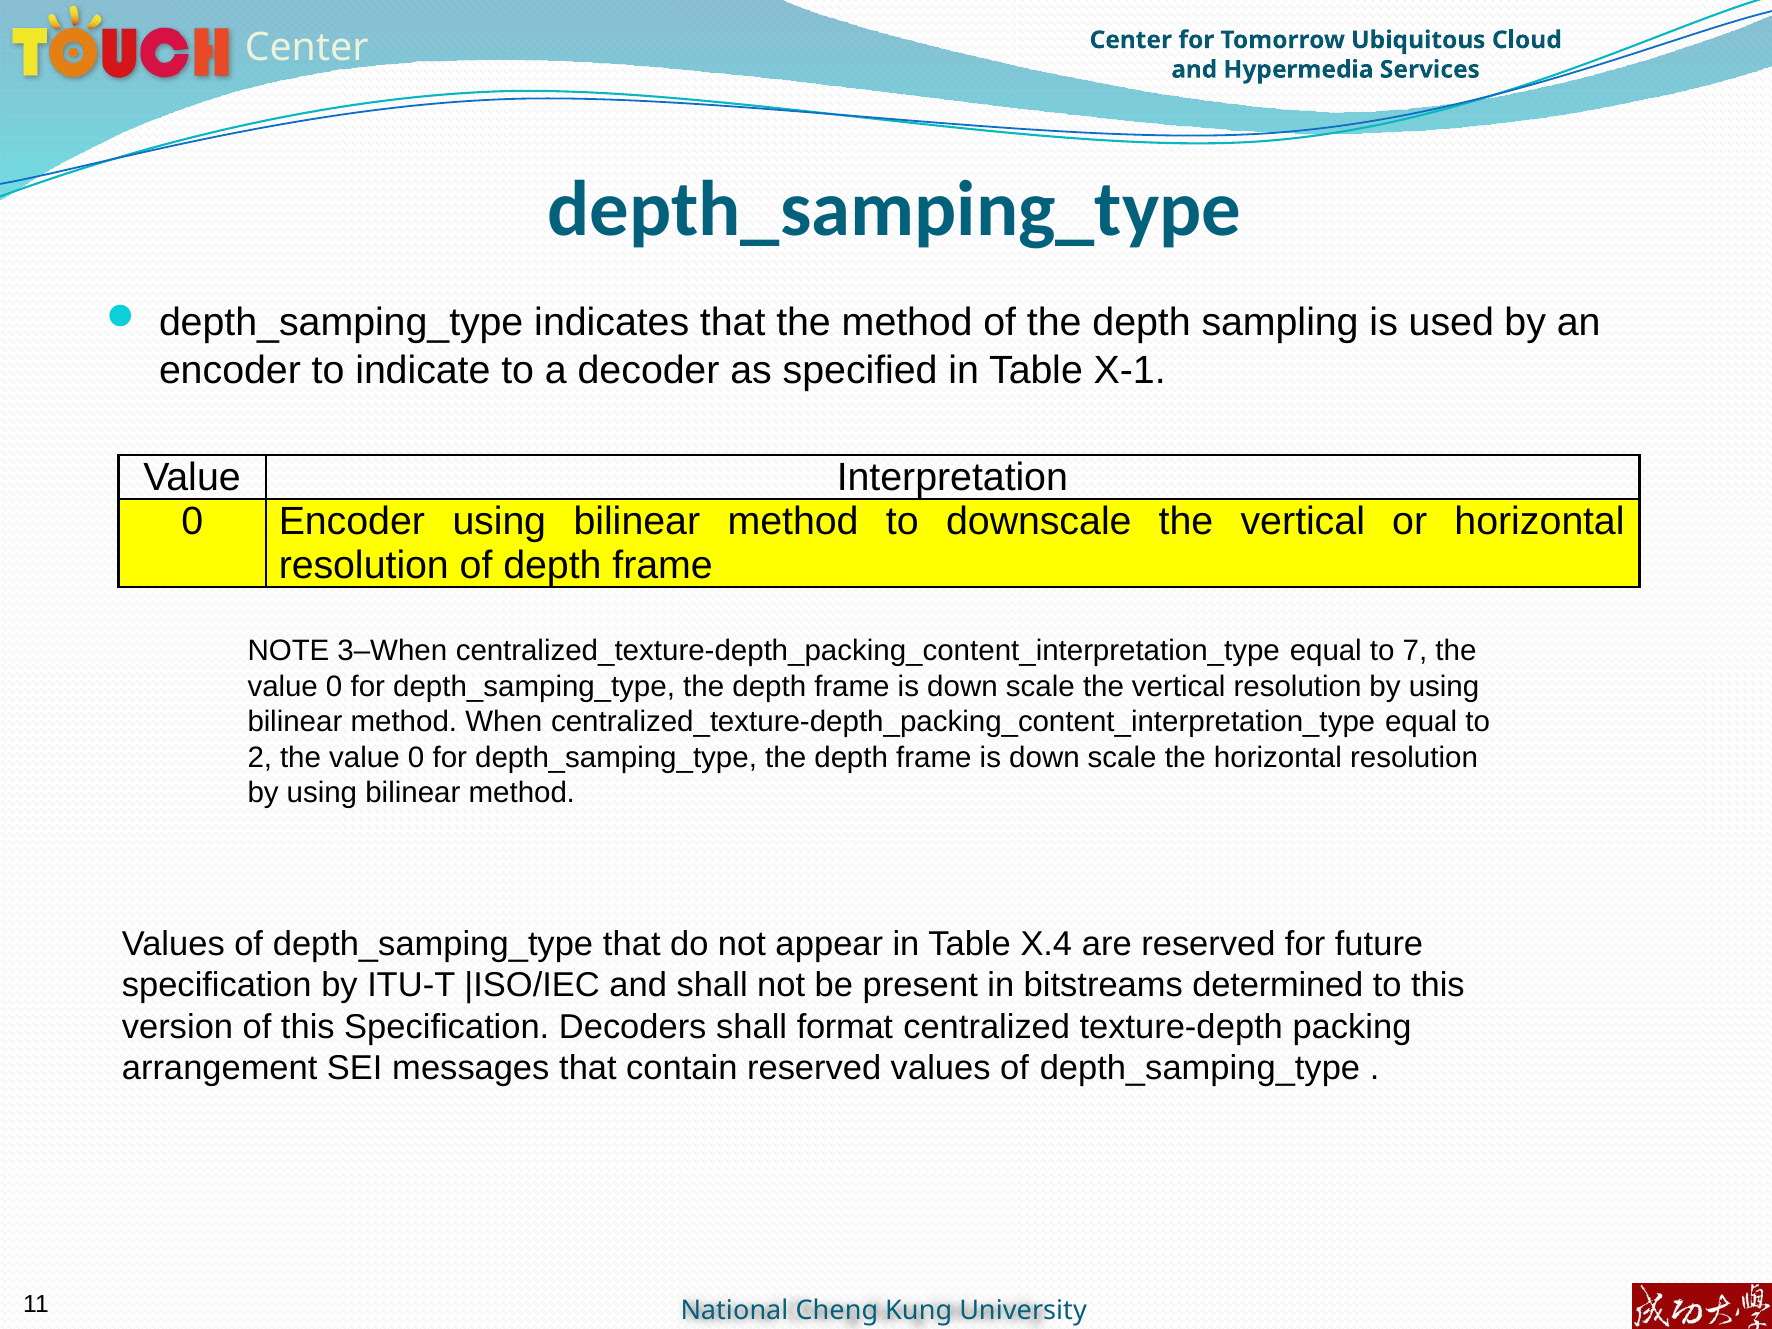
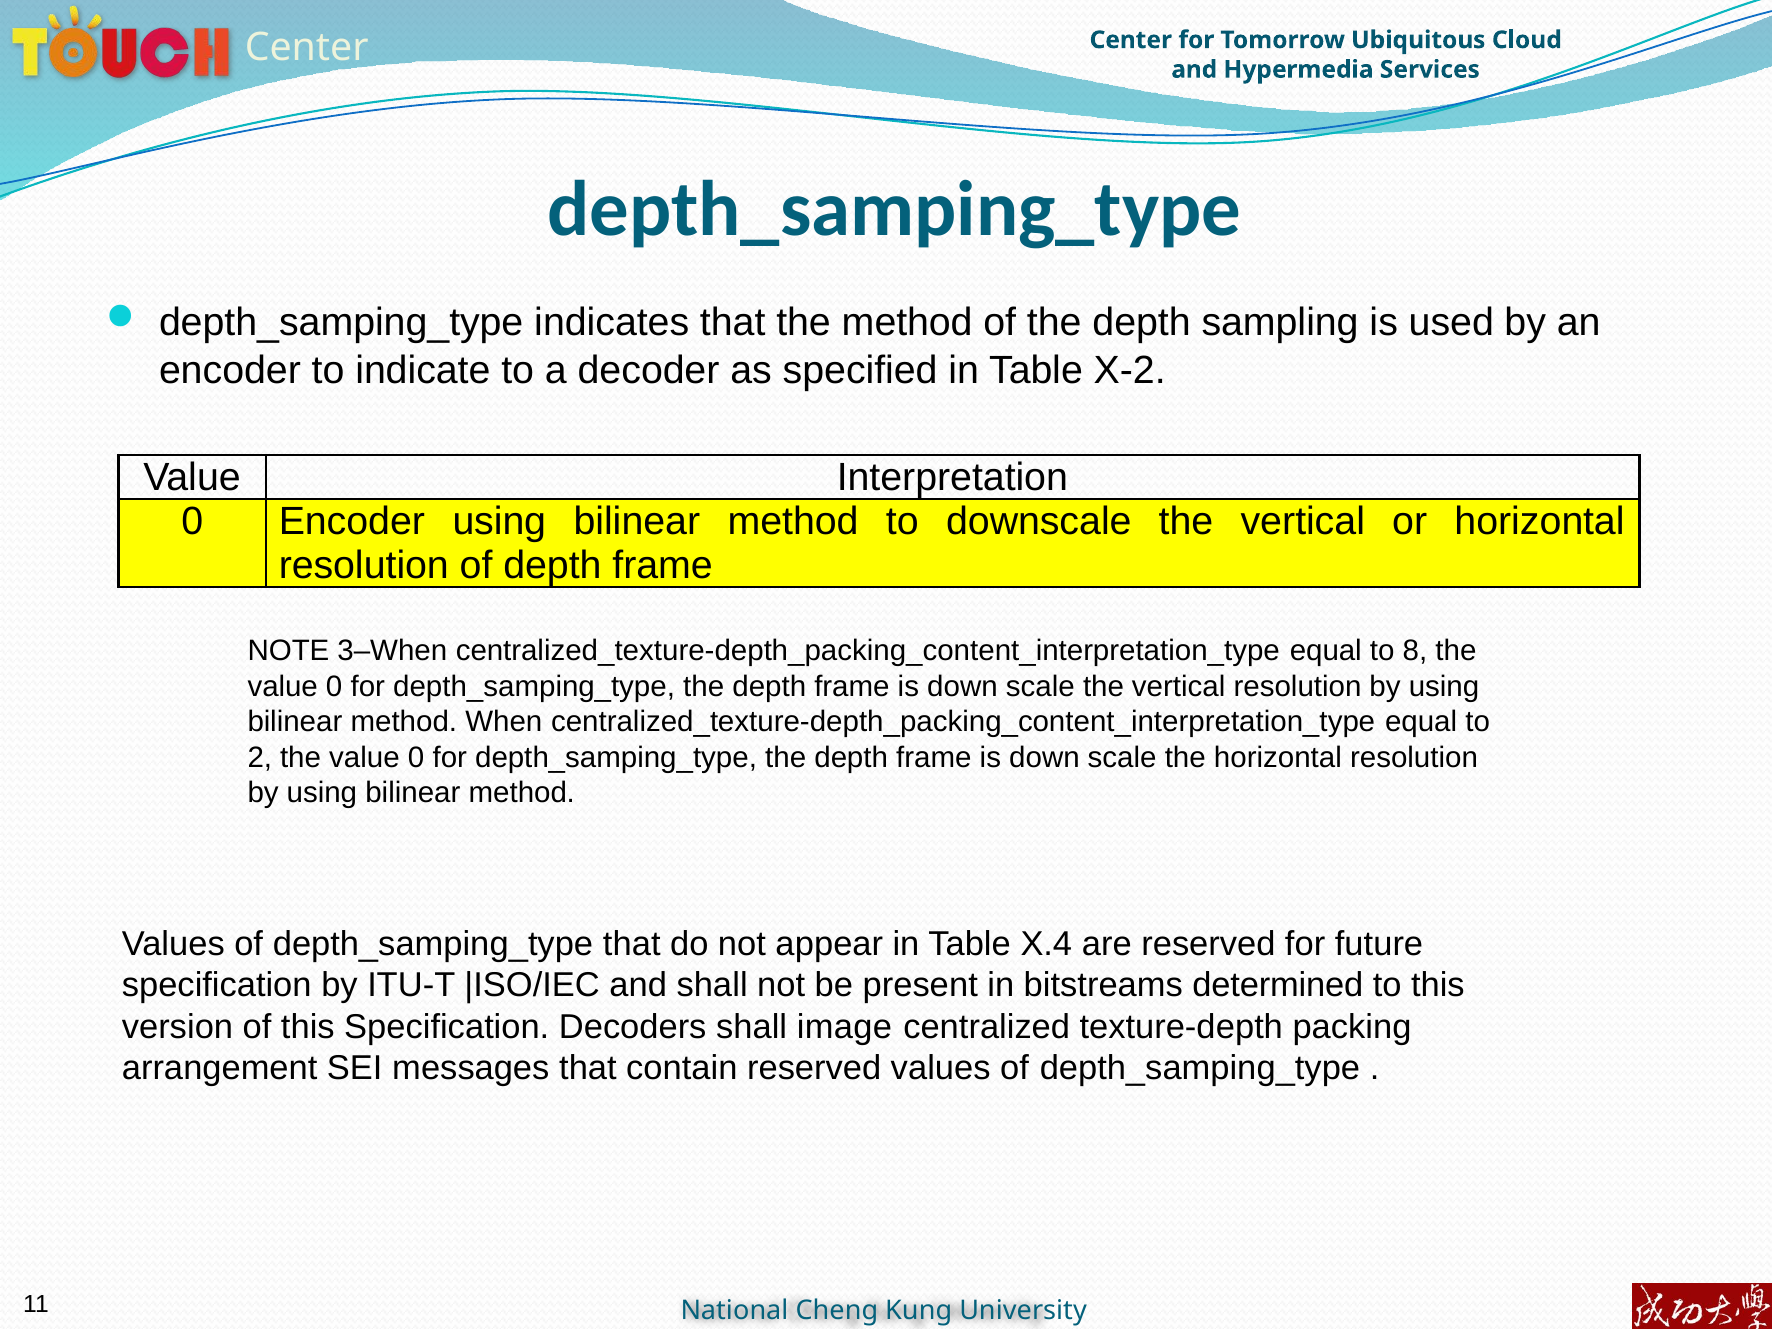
X‑1: X‑1 -> X‑2 (1130, 370)
7: 7 -> 8 (1415, 651)
format: format -> image (845, 1027)
